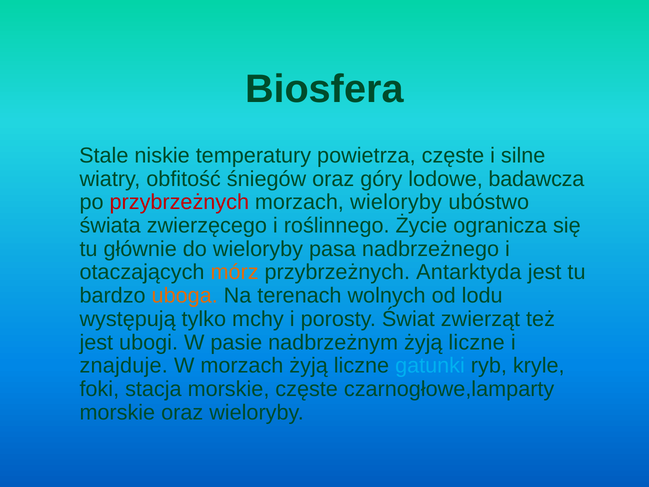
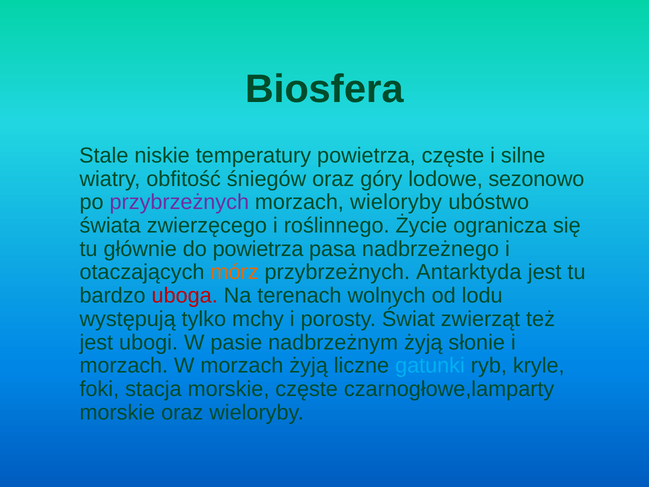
badawcza: badawcza -> sezonowo (536, 179)
przybrzeżnych colour: red -> purple (179, 202)
do wieloryby: wieloryby -> powietrza (258, 249)
uboga colour: orange -> red (185, 296)
nadbrzeżnym żyją liczne: liczne -> słonie (477, 342)
znajduje: znajduje -> morzach (124, 366)
